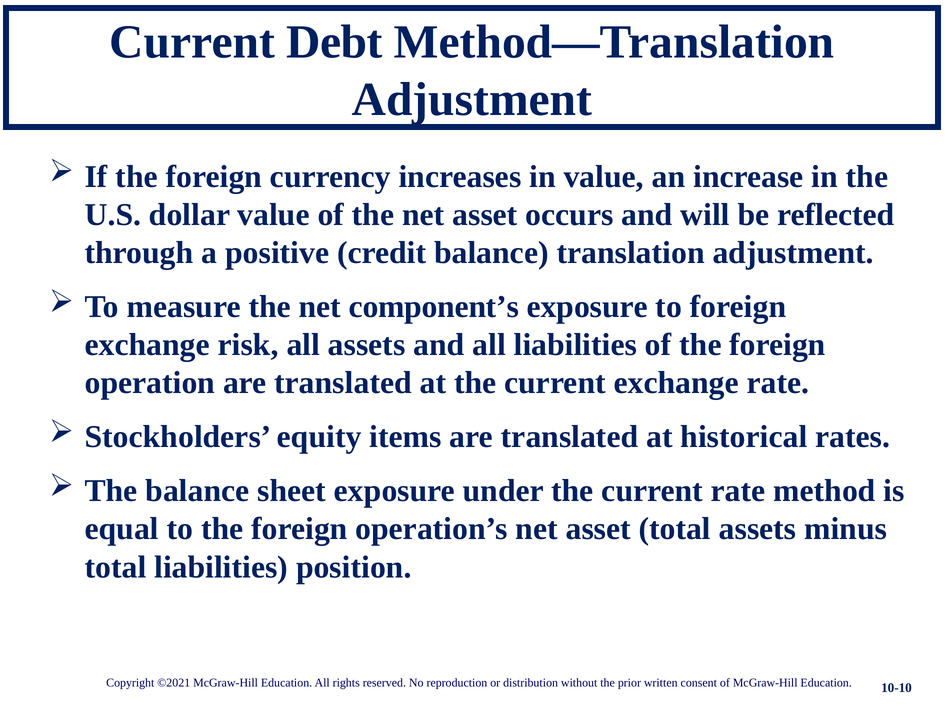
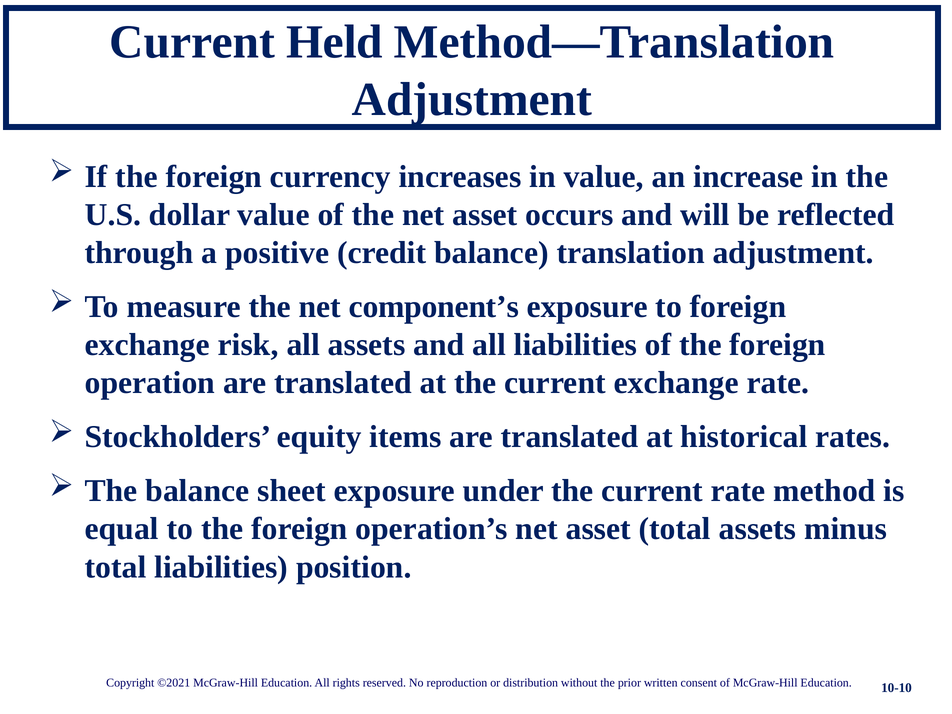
Debt: Debt -> Held (335, 42)
